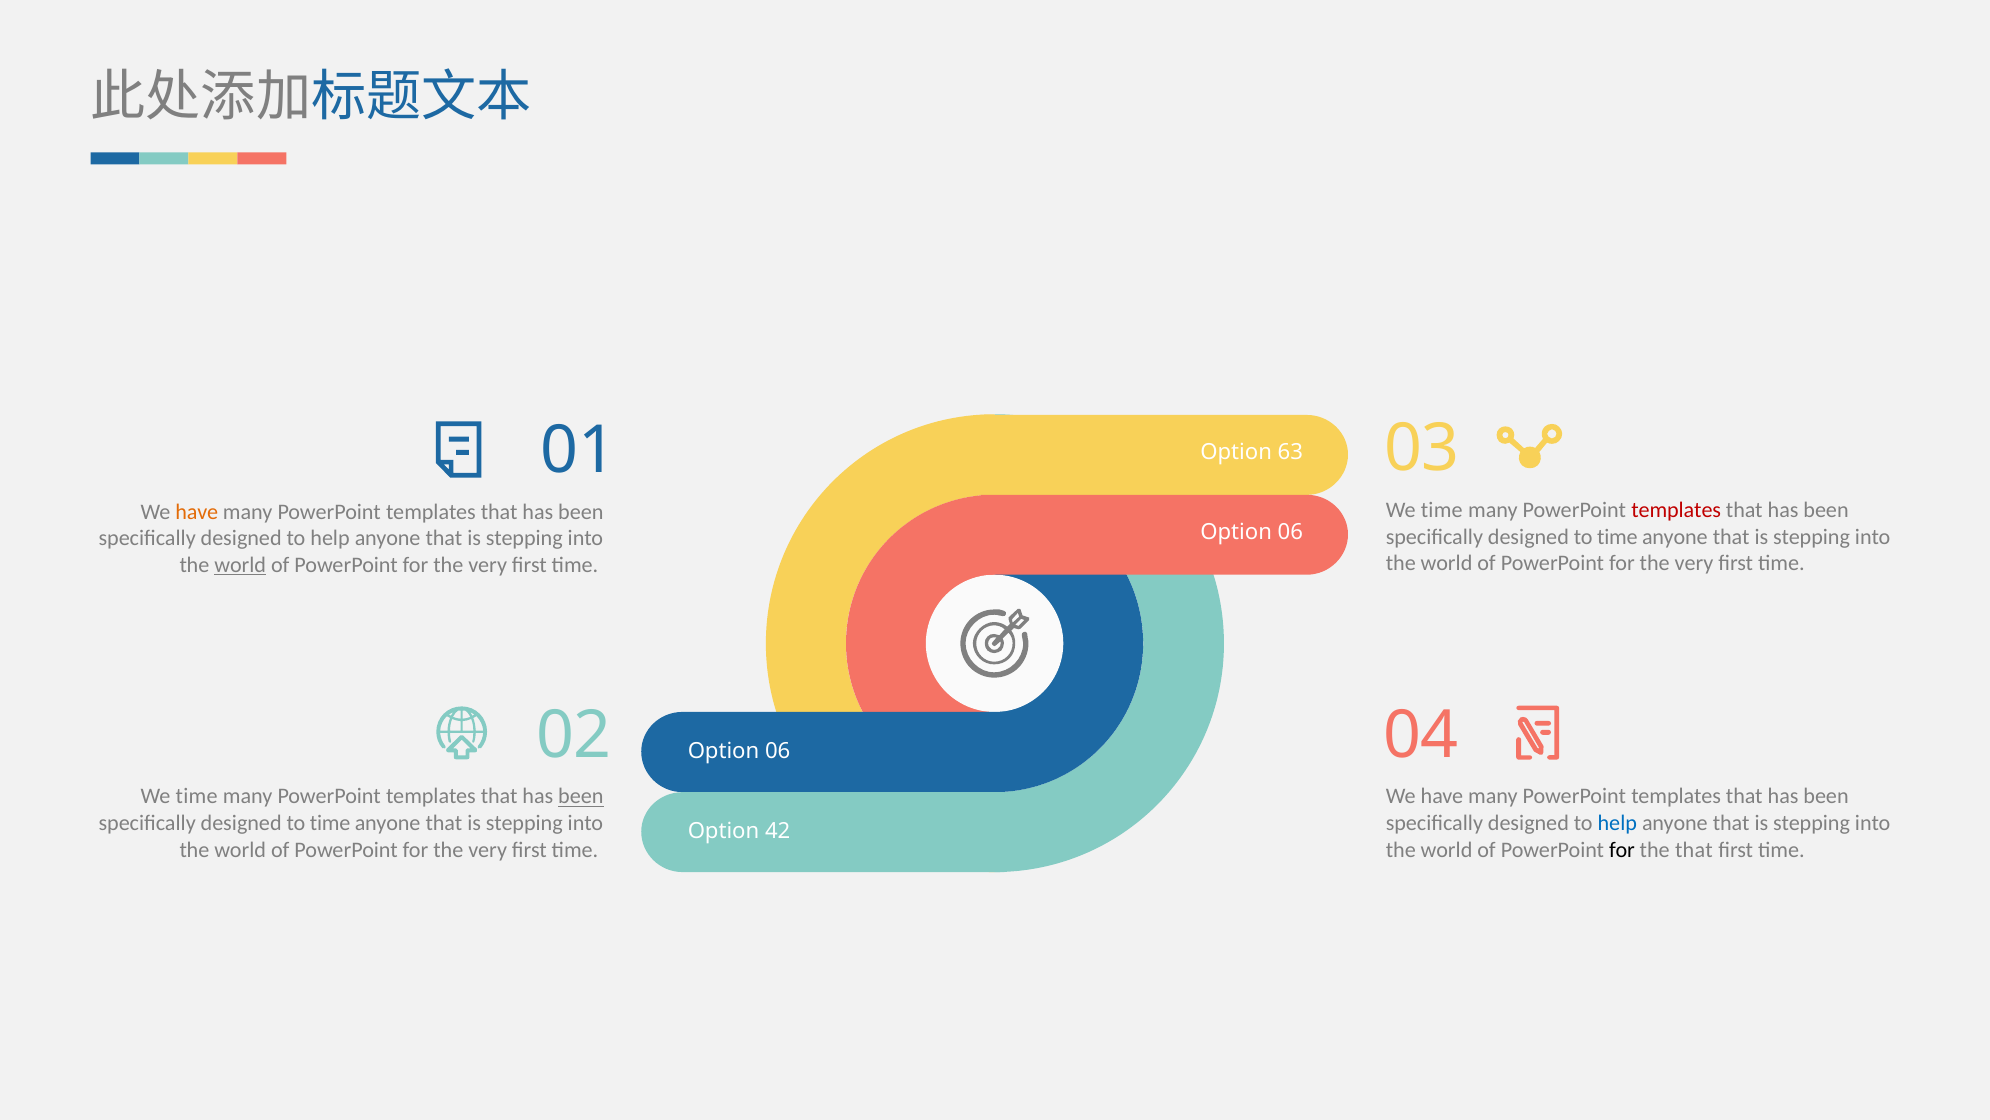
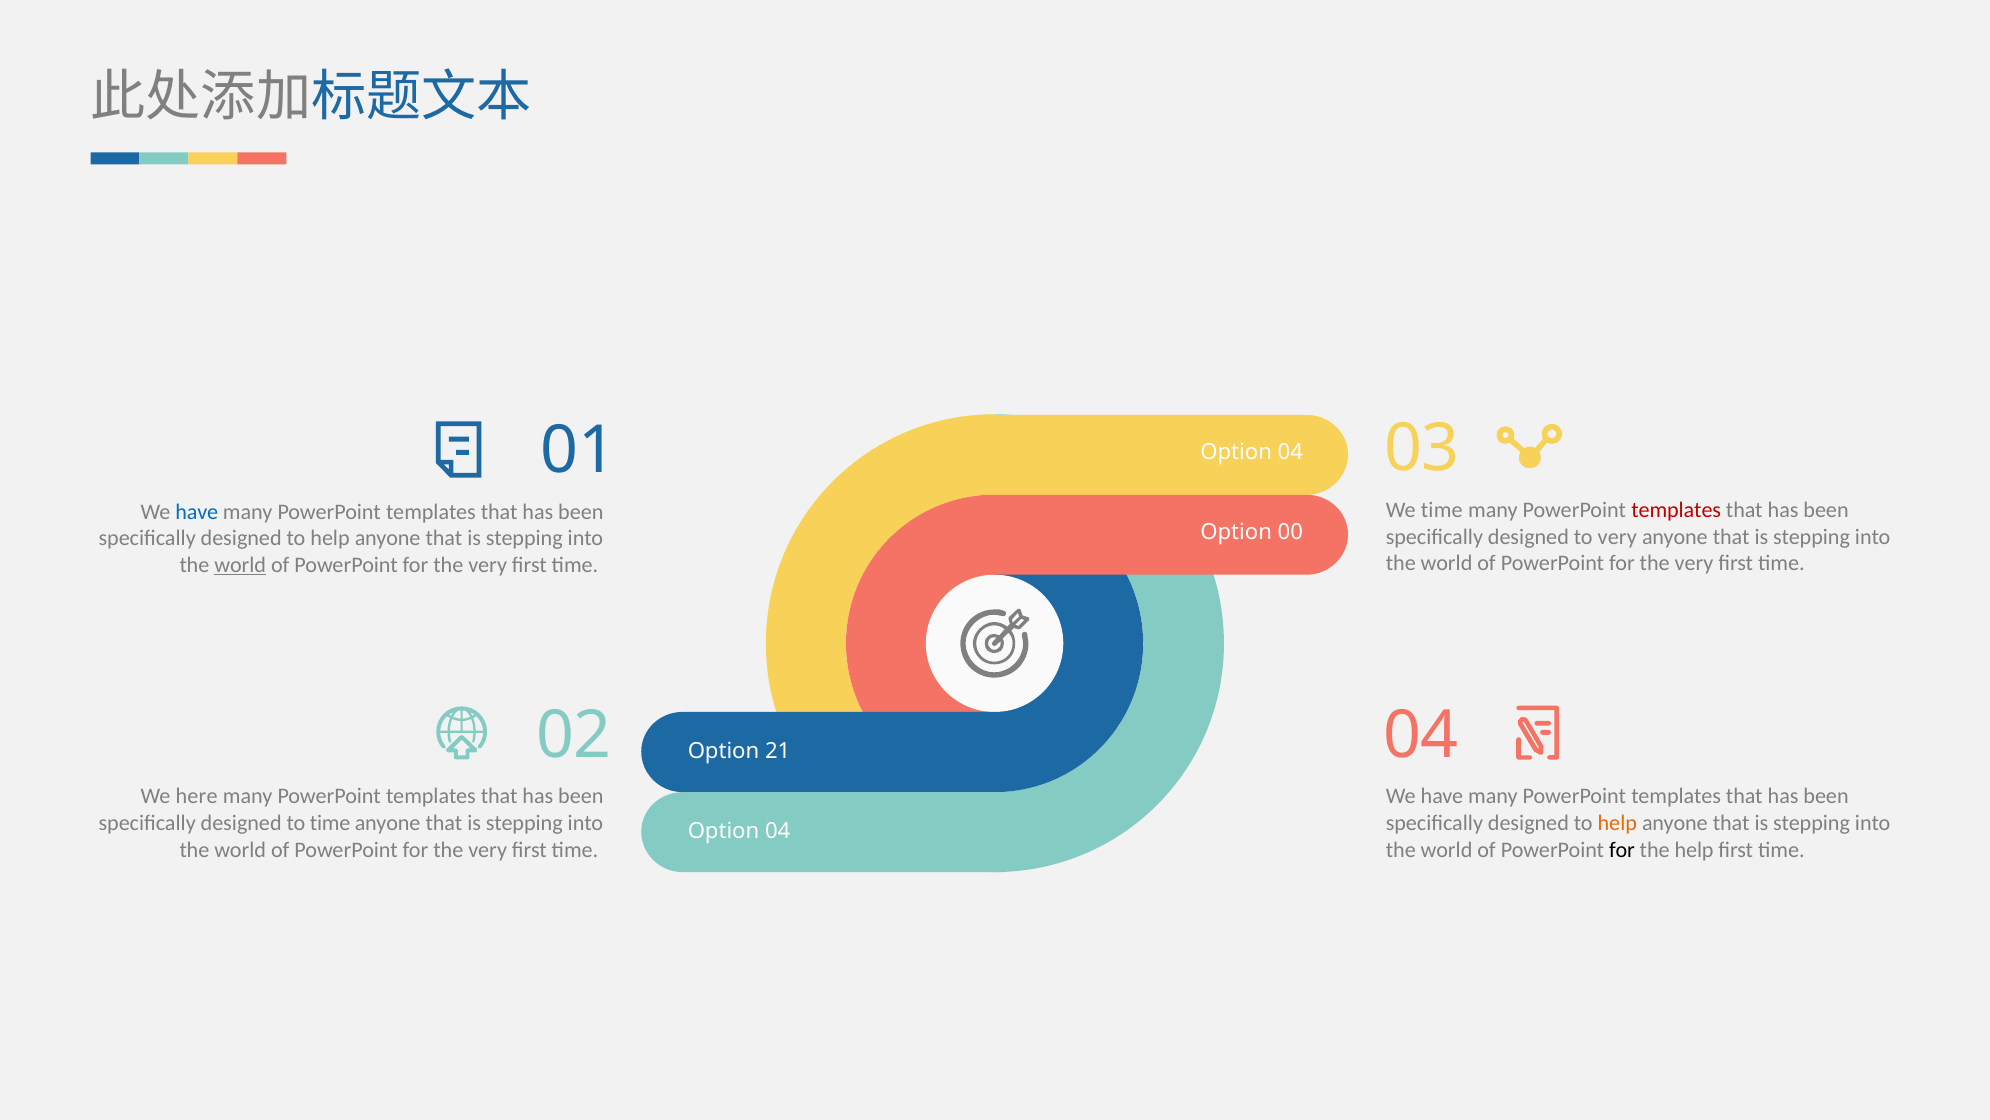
63: 63 -> 04 (1290, 452)
have colour: orange -> blue (197, 511)
06: 06 -> 00 (1290, 532)
time: time -> very (1617, 537)
06: 06 -> 21 (778, 751)
time: time -> here (197, 796)
been underline: present -> none (581, 796)
help colour: blue -> orange (1617, 823)
42: 42 -> 04 (778, 830)
the that: that -> help (1694, 849)
